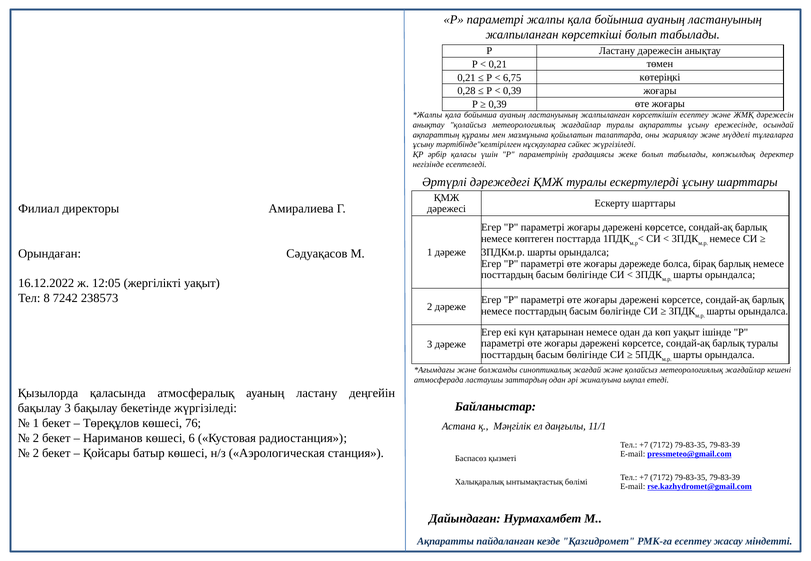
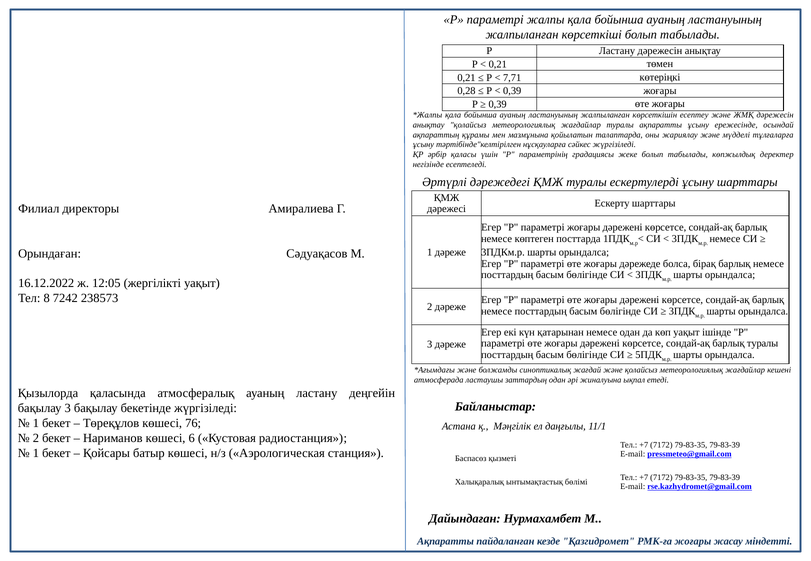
6,75: 6,75 -> 7,71 (512, 78)
2: 2 -> 1 (36, 453)
РМК-ға есептеу: есептеу -> жоғары (693, 542)
